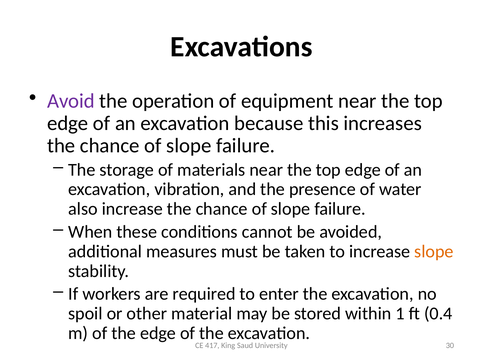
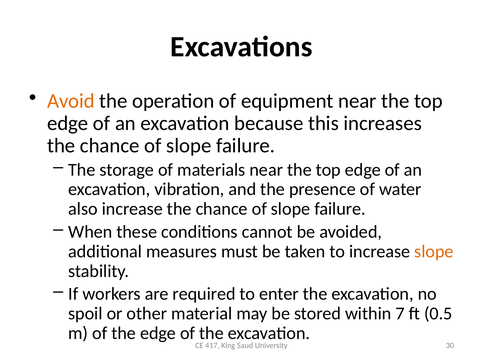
Avoid colour: purple -> orange (71, 101)
1: 1 -> 7 (400, 314)
0.4: 0.4 -> 0.5 (438, 314)
